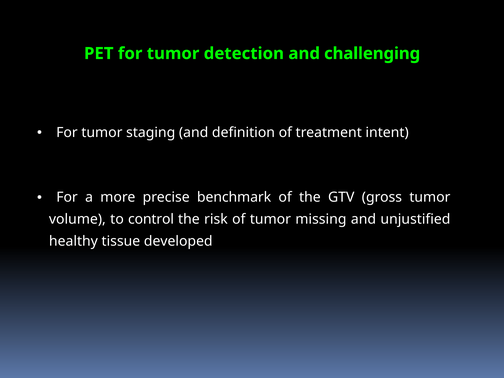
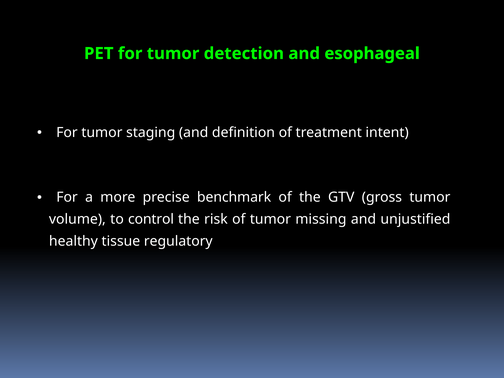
challenging: challenging -> esophageal (372, 54)
developed: developed -> regulatory (178, 241)
